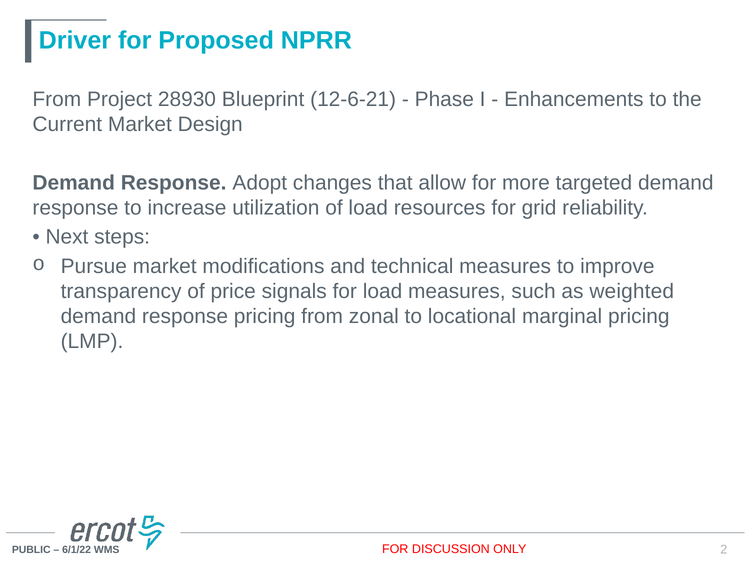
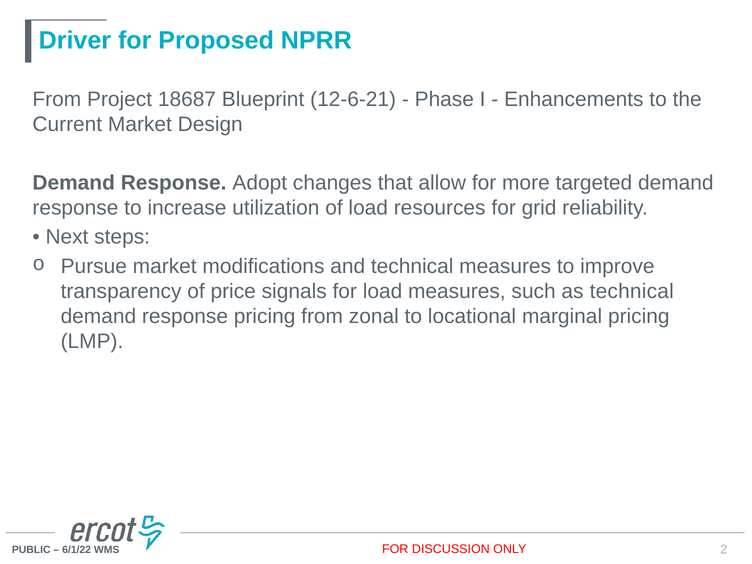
28930: 28930 -> 18687 (187, 99)
as weighted: weighted -> technical (632, 291)
